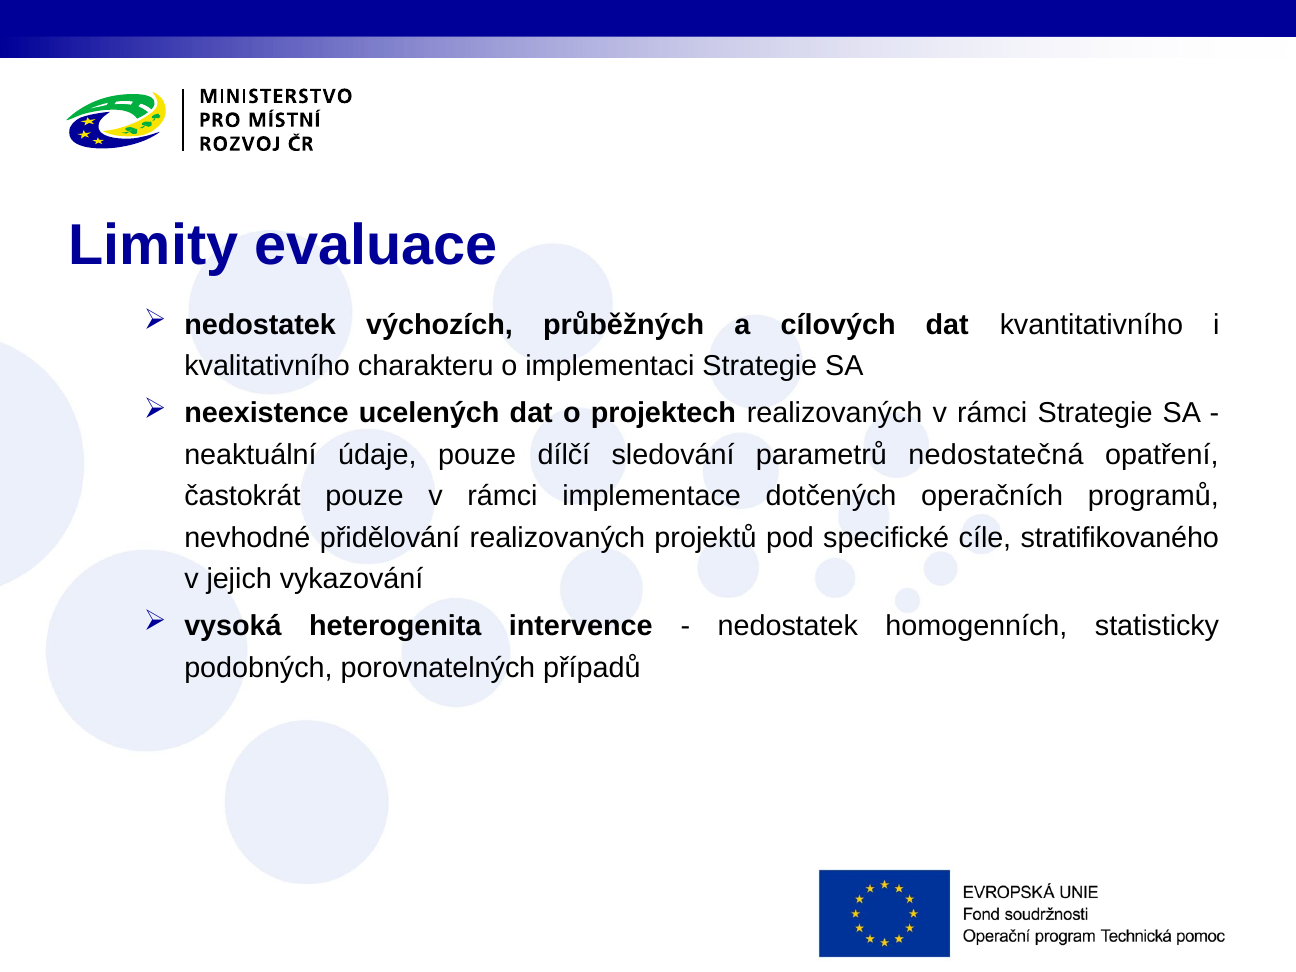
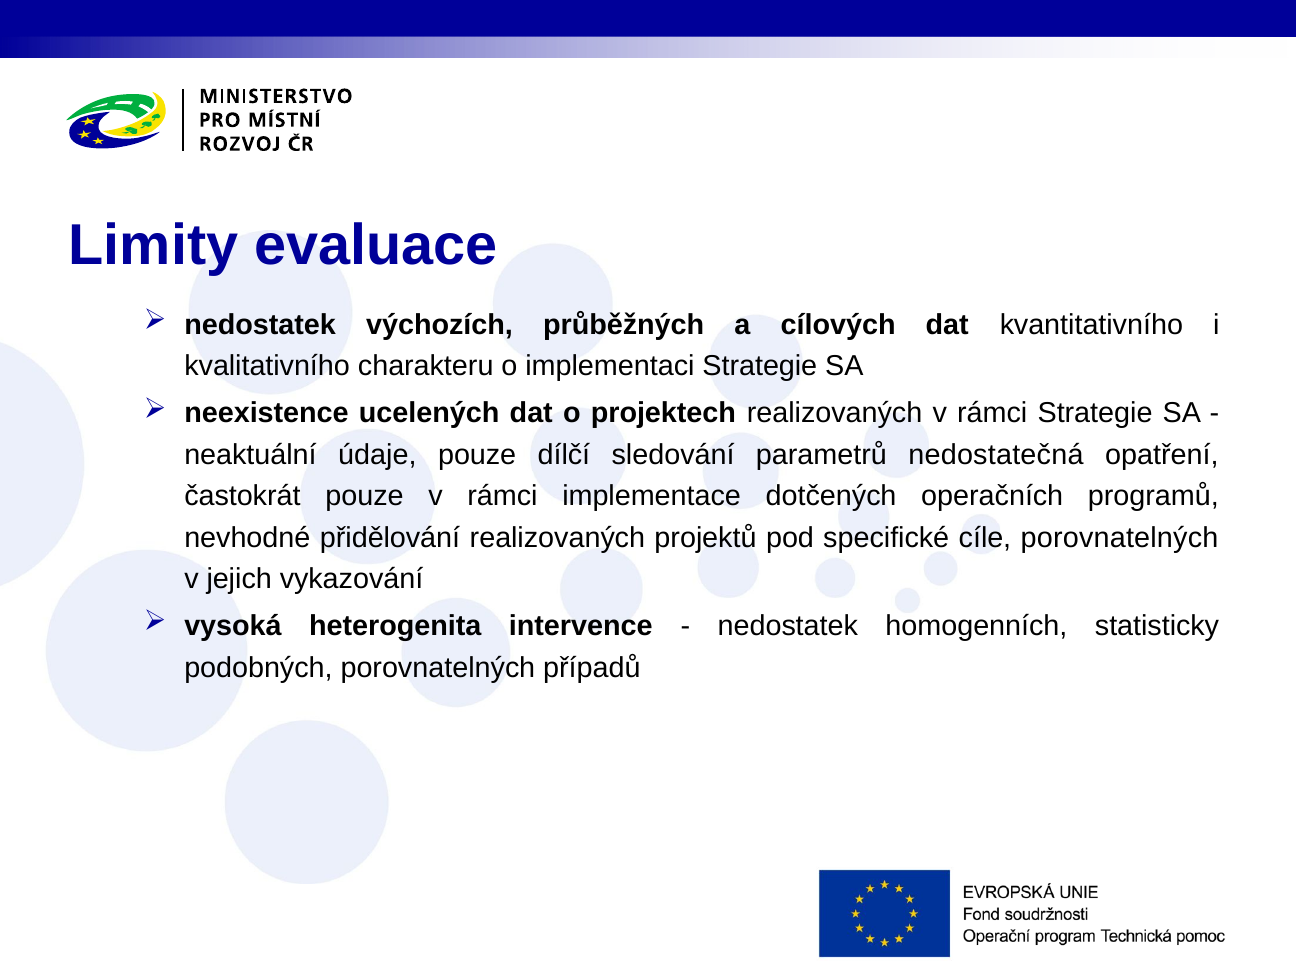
cíle stratifikovaného: stratifikovaného -> porovnatelných (1120, 538)
